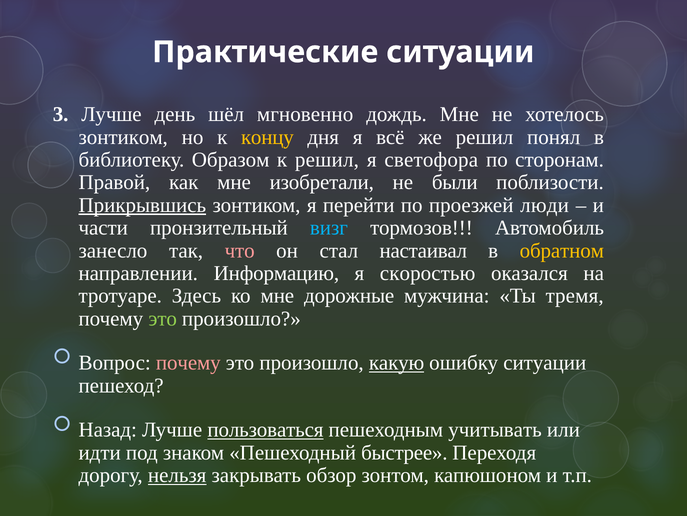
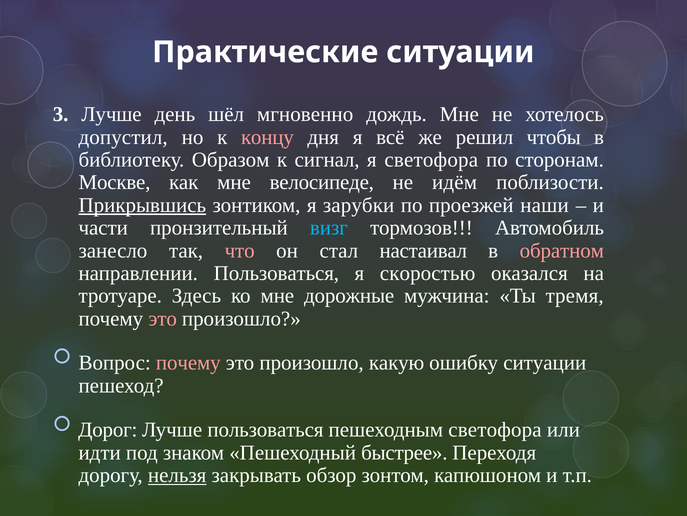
зонтиком: зонтиком -> допустил (123, 137)
концу colour: yellow -> pink (267, 137)
понял: понял -> чтобы (554, 137)
к решил: решил -> сигнал (327, 160)
Правой: Правой -> Москве (114, 182)
изобретали: изобретали -> велосипеде (322, 182)
были: были -> идём (455, 182)
перейти: перейти -> зарубки (359, 205)
люди: люди -> наши (545, 205)
обратном colour: yellow -> pink (562, 250)
направлении Информацию: Информацию -> Пользоваться (276, 273)
это colour: light green -> pink (163, 318)
какую underline: present -> none (397, 362)
Назад: Назад -> Дорог (108, 429)
пользоваться underline: present -> none (265, 429)
пешеходным учитывать: учитывать -> светофора (495, 429)
